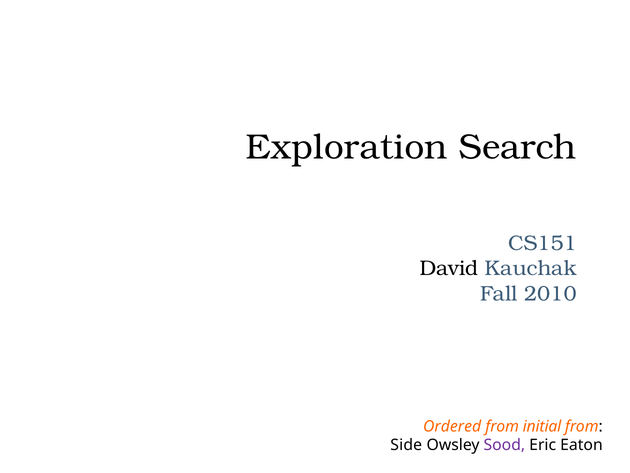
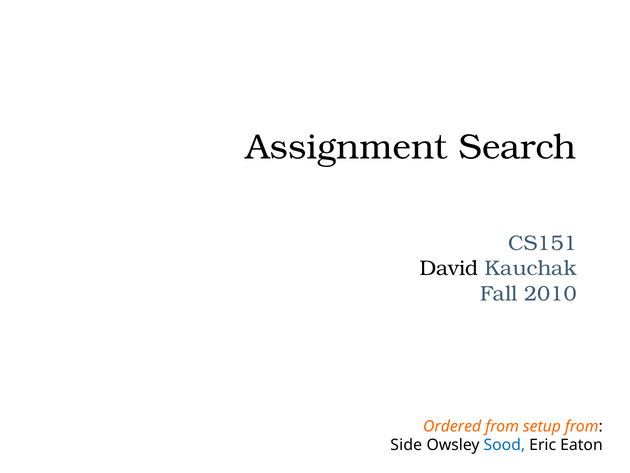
Exploration: Exploration -> Assignment (347, 147)
initial: initial -> setup (542, 426)
Sood colour: purple -> blue (504, 445)
